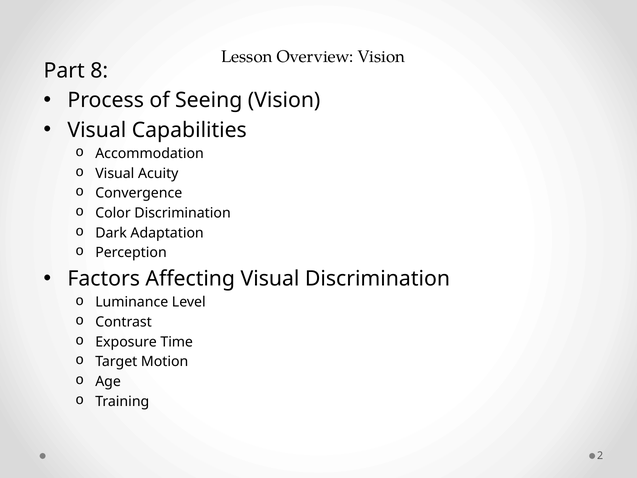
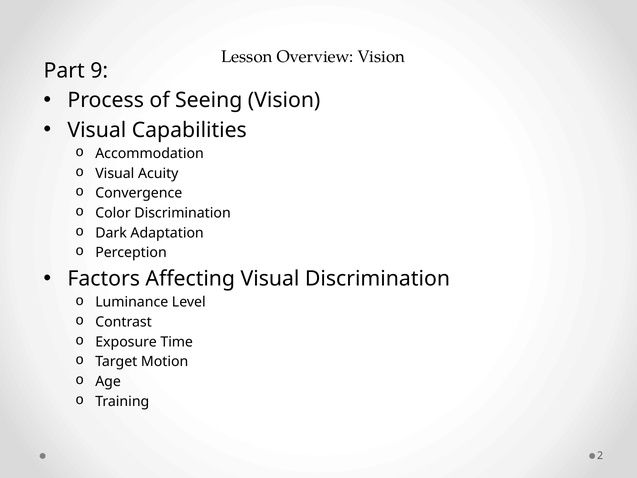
8: 8 -> 9 (99, 71)
